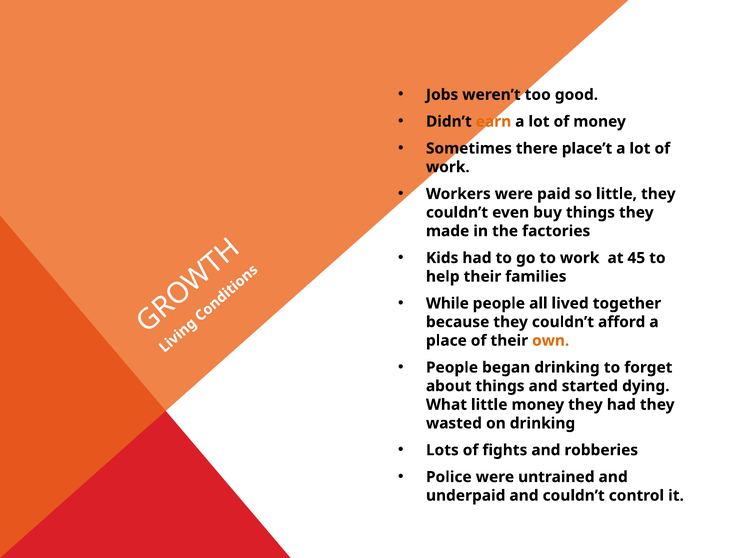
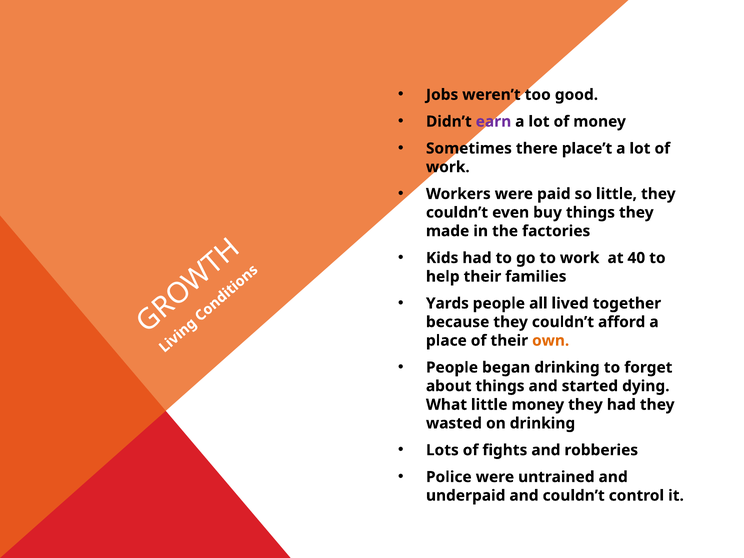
earn colour: orange -> purple (493, 122)
45: 45 -> 40 (636, 258)
While: While -> Yards (447, 303)
